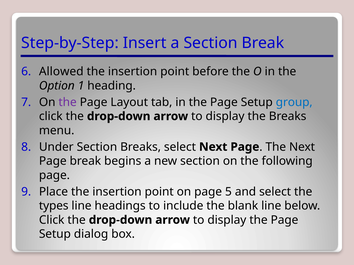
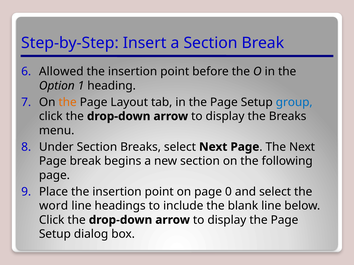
the colour: purple -> orange (68, 102)
5: 5 -> 0 (228, 192)
types: types -> word (54, 206)
